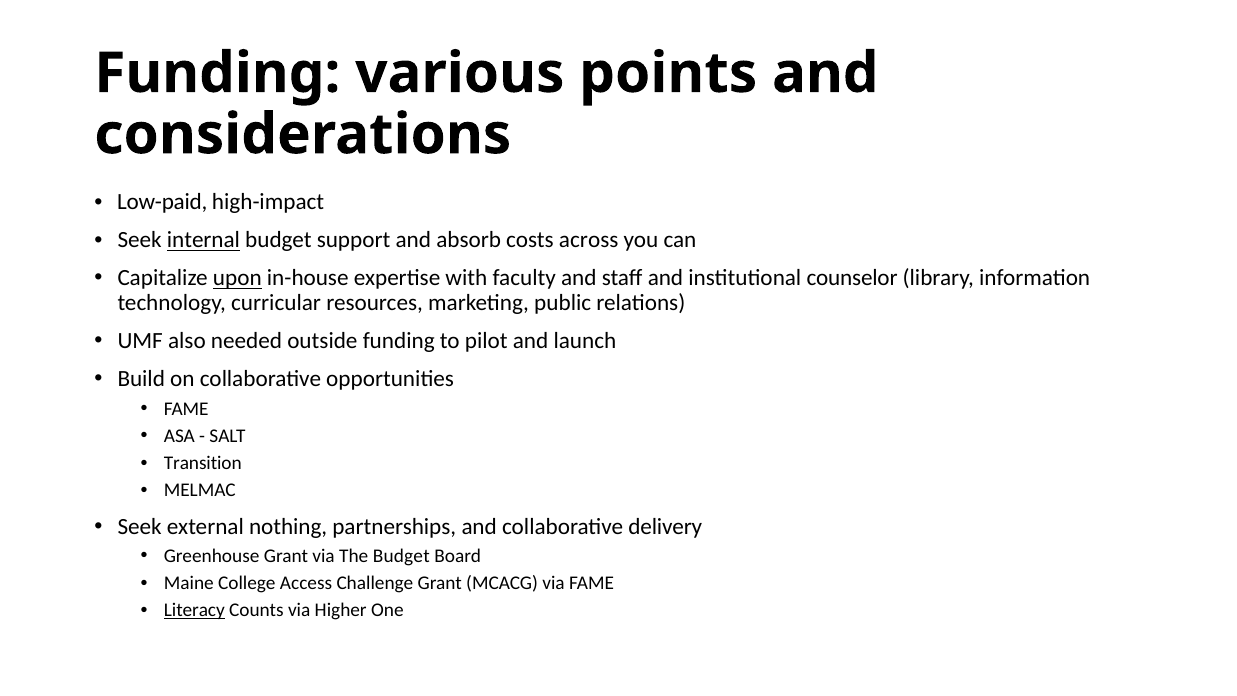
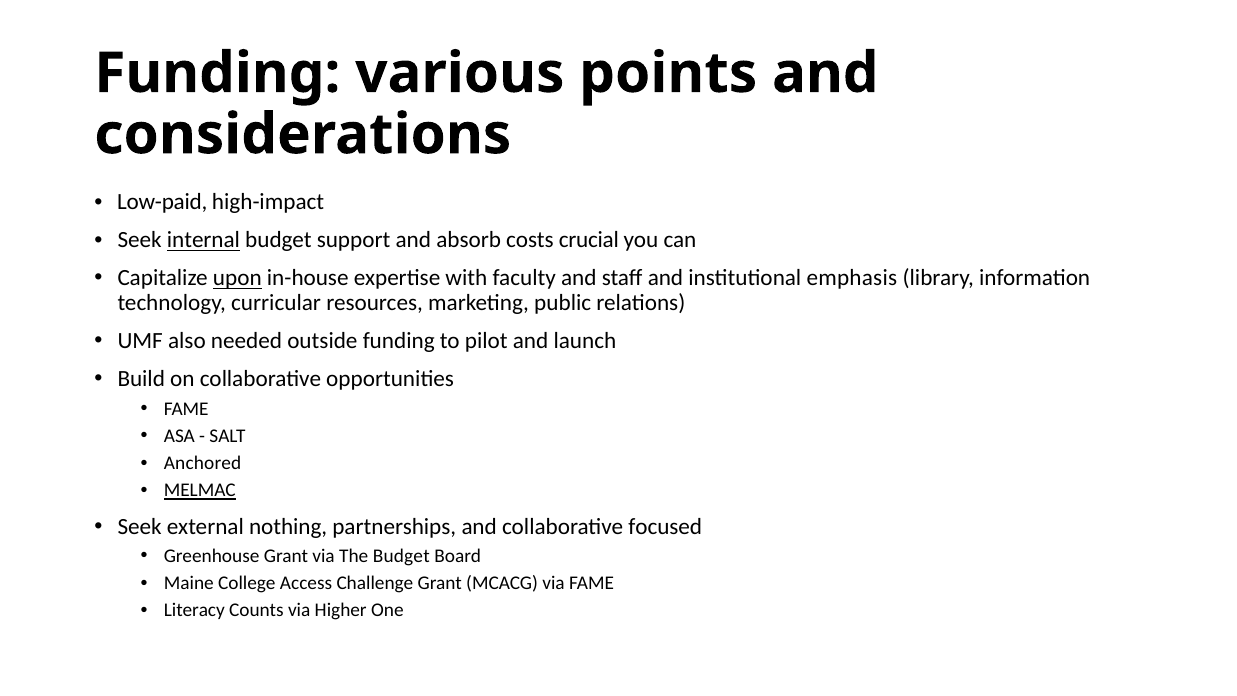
across: across -> crucial (589, 240)
counselor: counselor -> emphasis (852, 278)
Transition: Transition -> Anchored (203, 463)
MELMAC underline: none -> present (200, 490)
delivery: delivery -> focused (665, 526)
Literacy underline: present -> none (194, 610)
